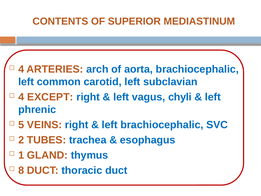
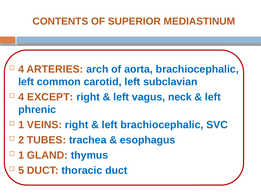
chyli: chyli -> neck (180, 97)
5: 5 -> 1 (21, 125)
8: 8 -> 5 (21, 170)
